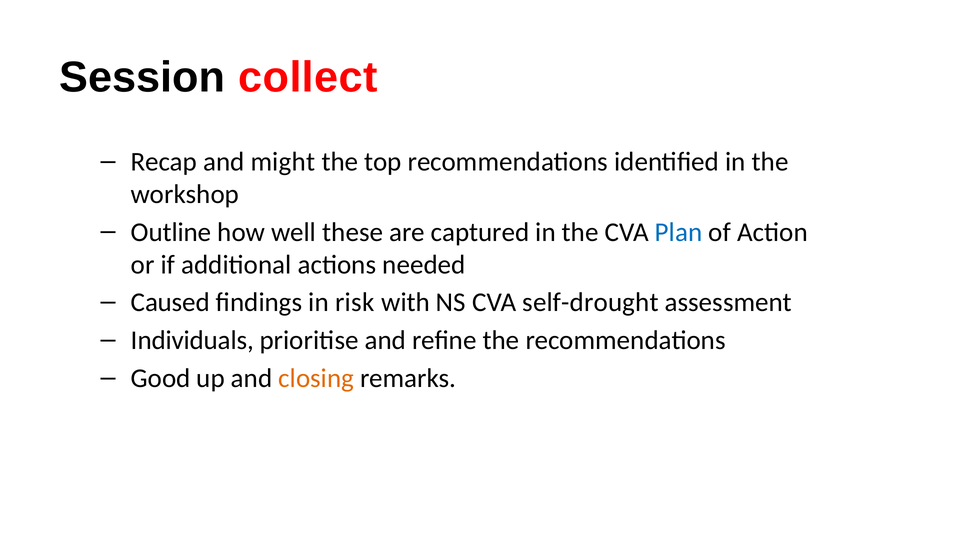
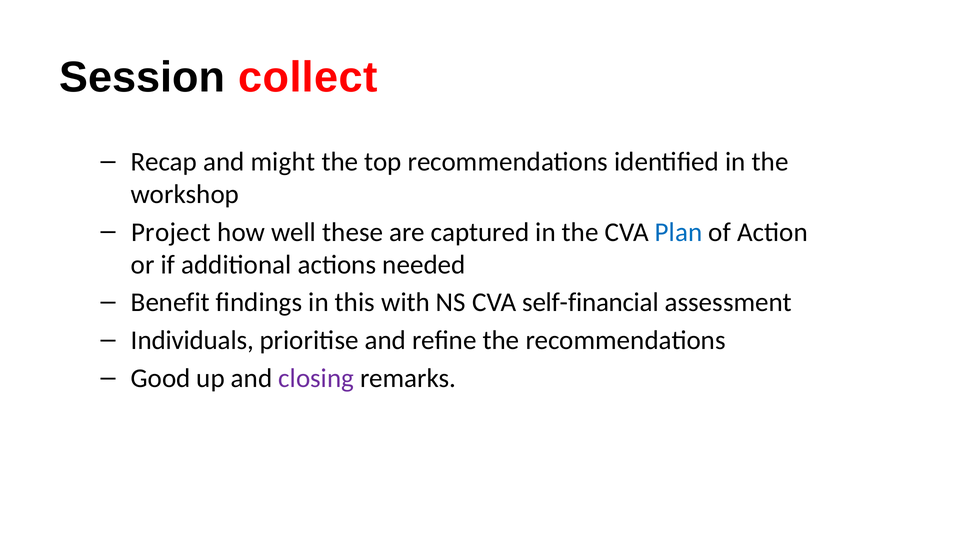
Outline: Outline -> Project (171, 232)
Caused: Caused -> Benefit (170, 302)
risk: risk -> this (355, 302)
self-drought: self-drought -> self-financial (591, 302)
closing colour: orange -> purple (316, 378)
